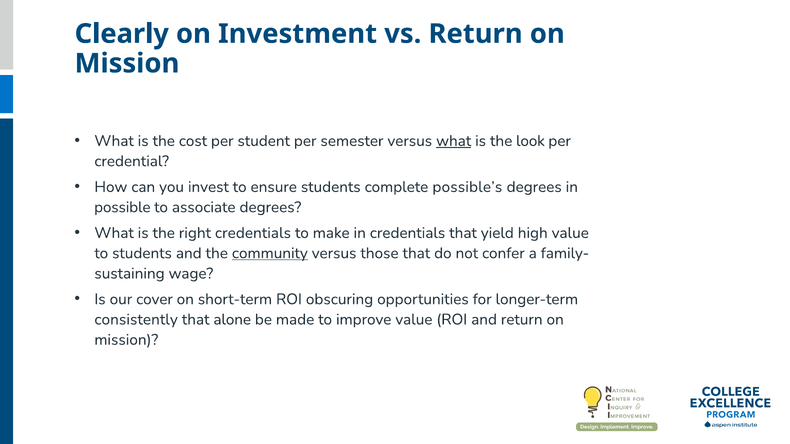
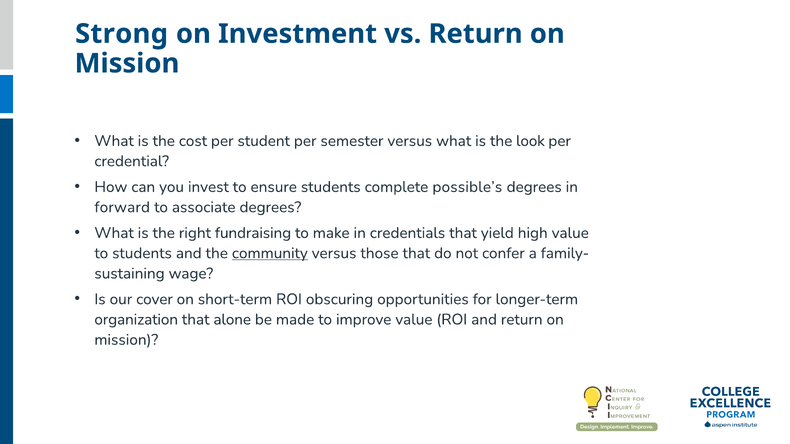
Clearly: Clearly -> Strong (122, 34)
what underline: present -> none (454, 141)
possible: possible -> forward (122, 207)
right credentials: credentials -> fundraising (253, 233)
consistently: consistently -> organization (136, 320)
